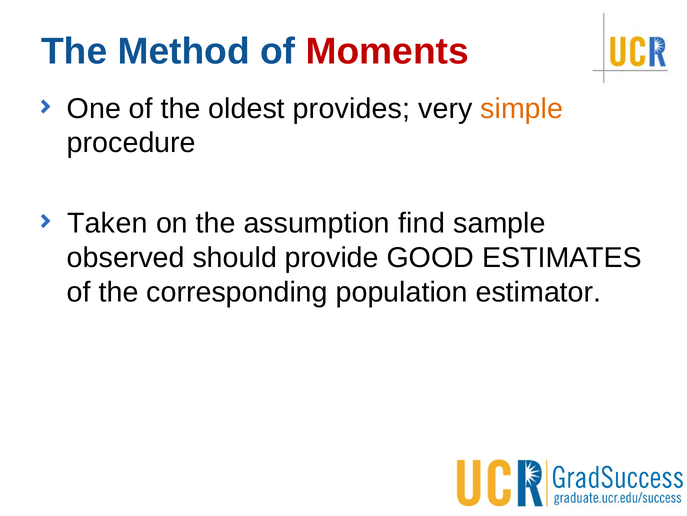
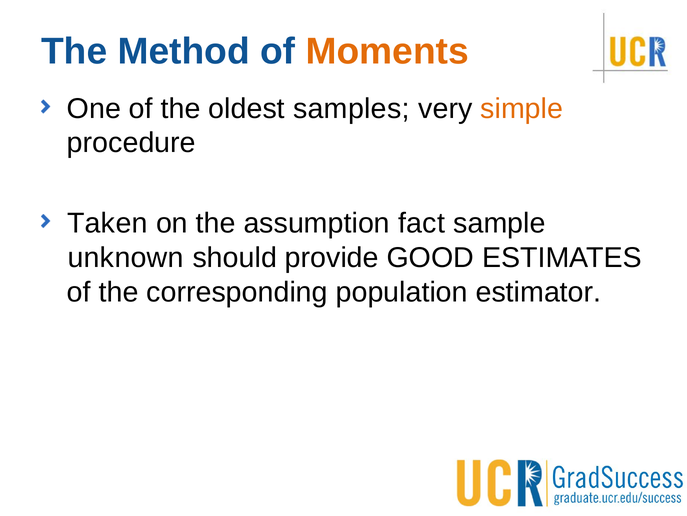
Moments colour: red -> orange (387, 51)
provides: provides -> samples (351, 108)
find: find -> fact (421, 223)
observed: observed -> unknown (126, 257)
